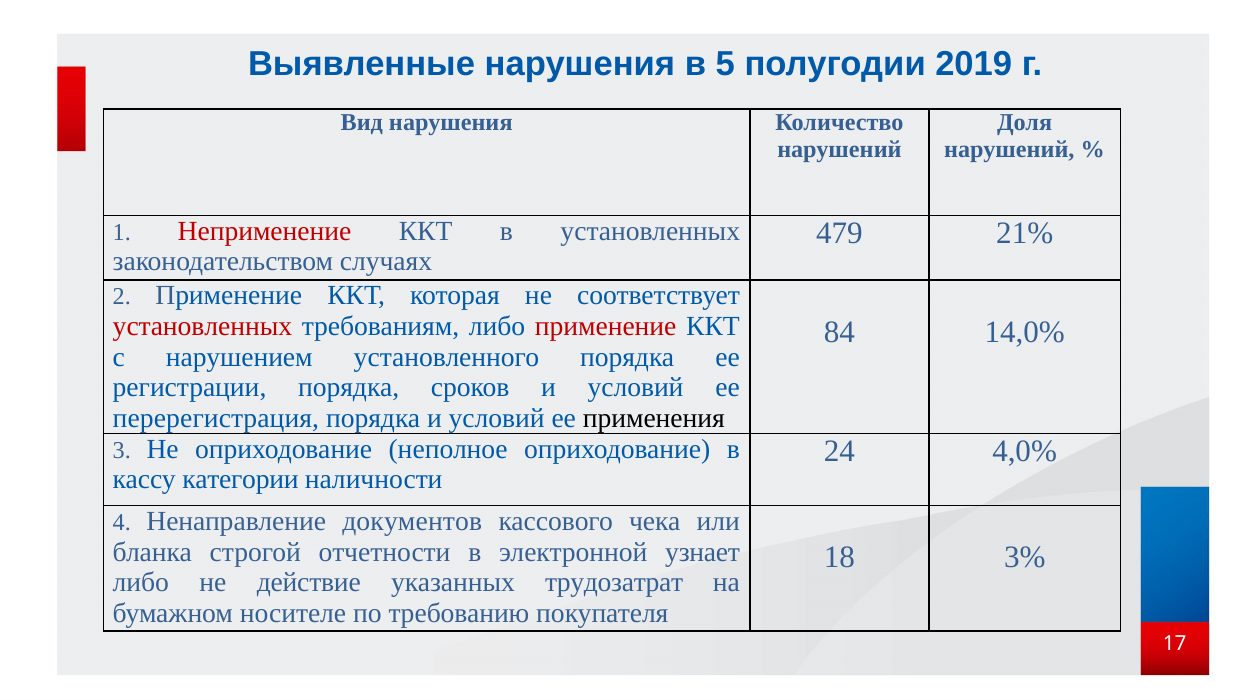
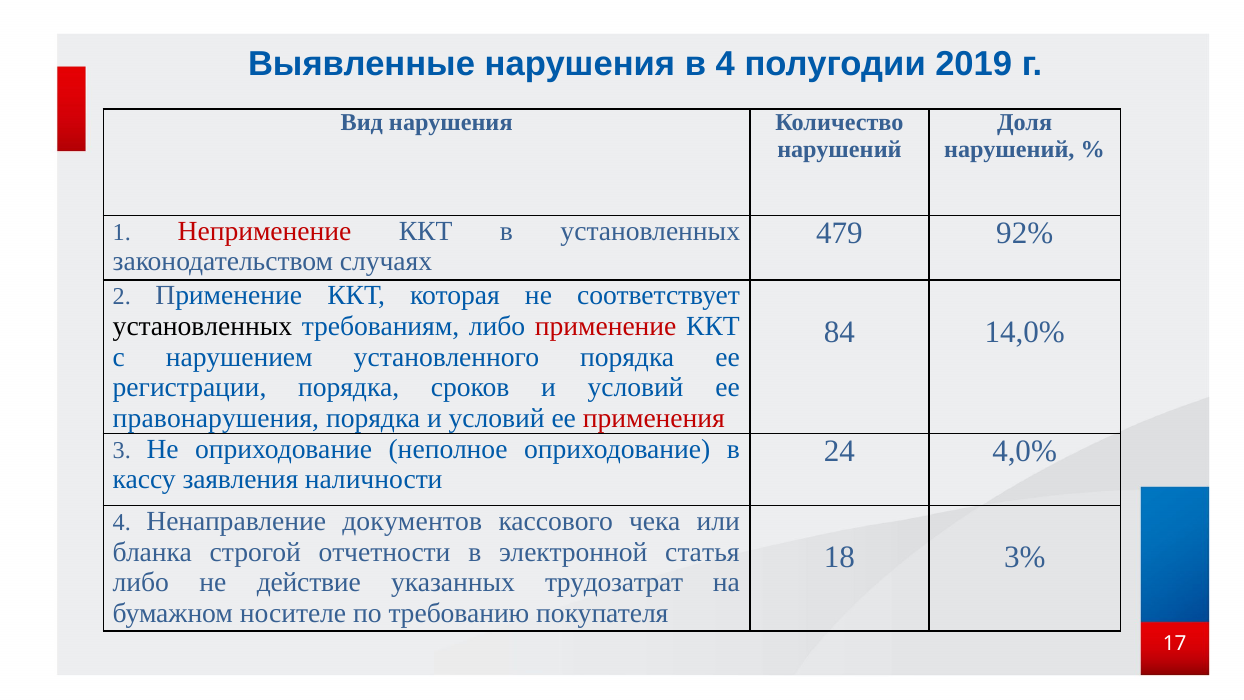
в 5: 5 -> 4 (725, 64)
21%: 21% -> 92% (1025, 233)
установленных colour: red -> black (202, 326)
перерегистрация: перерегистрация -> правонарушения (216, 418)
применения colour: black -> red (654, 418)
категории: категории -> заявления (240, 480)
узнает: узнает -> статья (702, 552)
